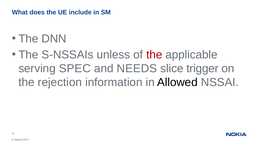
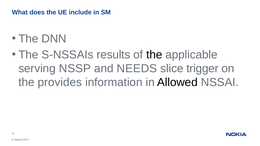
unless: unless -> results (113, 55)
the colour: red -> black (154, 55)
SPEC: SPEC -> NSSP (75, 69)
rejection: rejection -> provides (60, 82)
